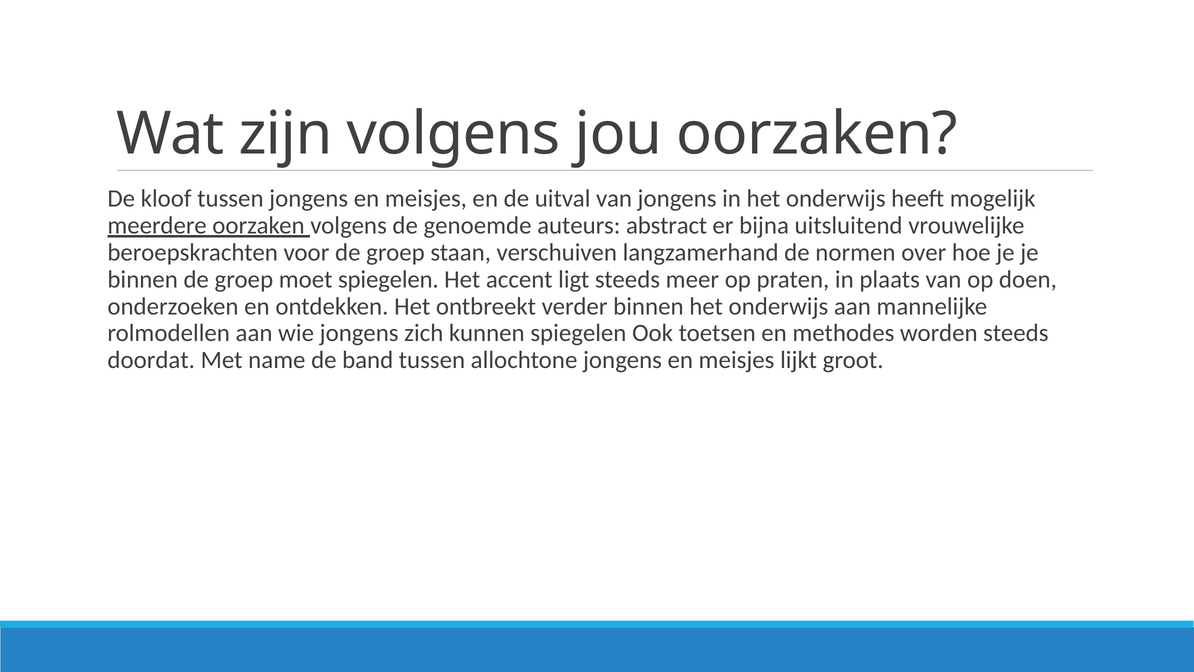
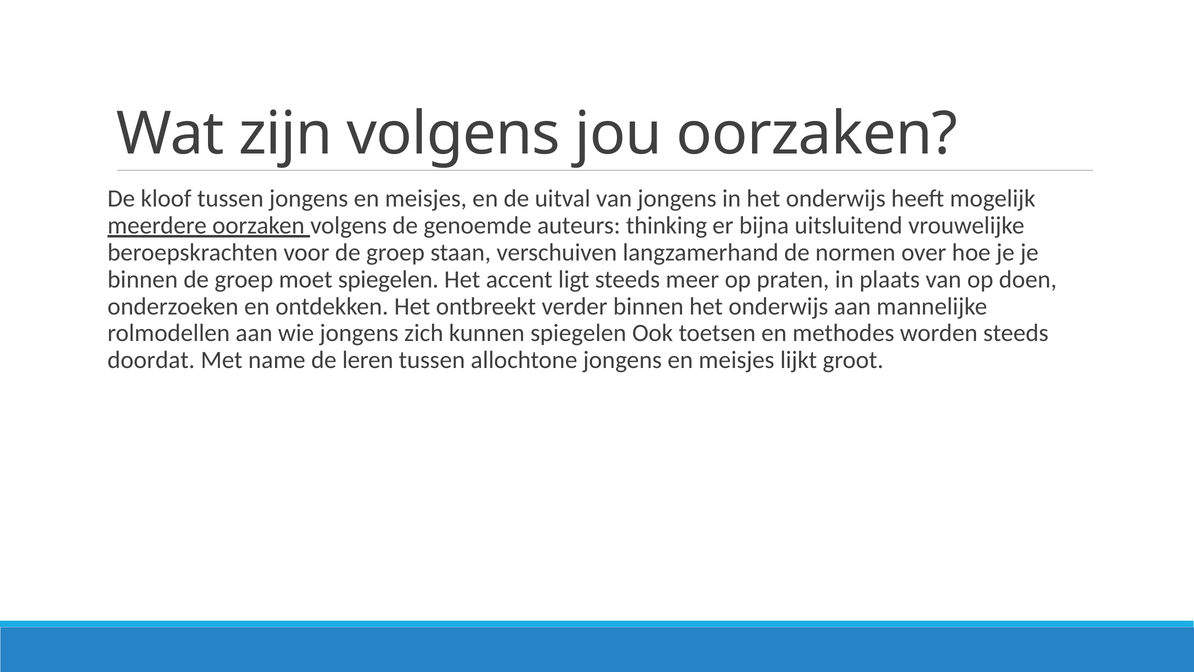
abstract: abstract -> thinking (667, 225)
band: band -> leren (368, 360)
